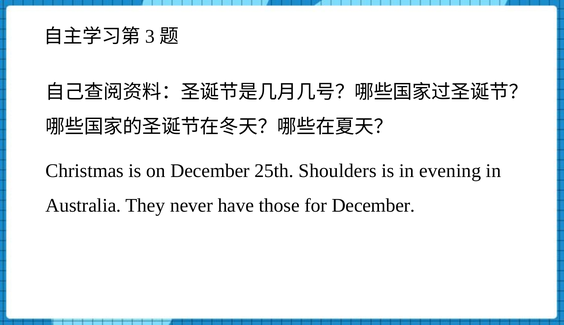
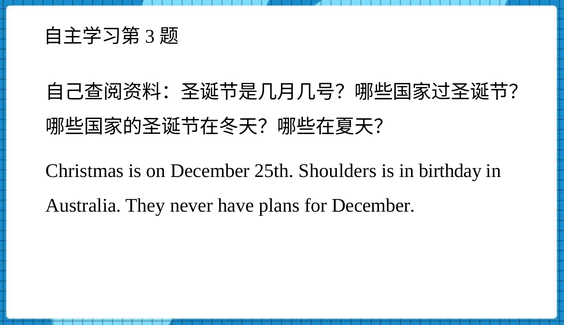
evening: evening -> birthday (450, 171)
those: those -> plans (279, 205)
